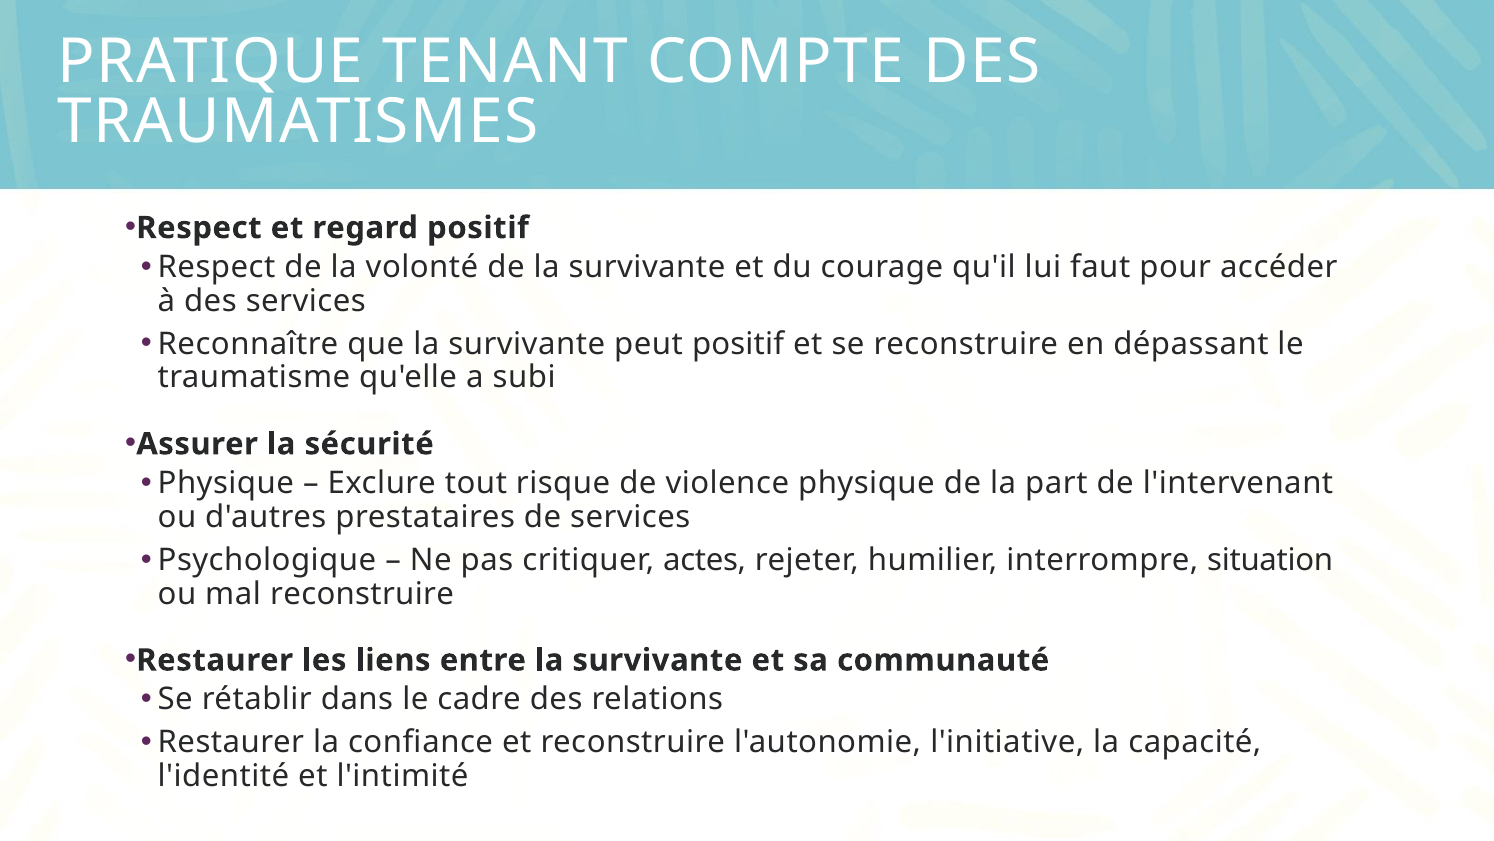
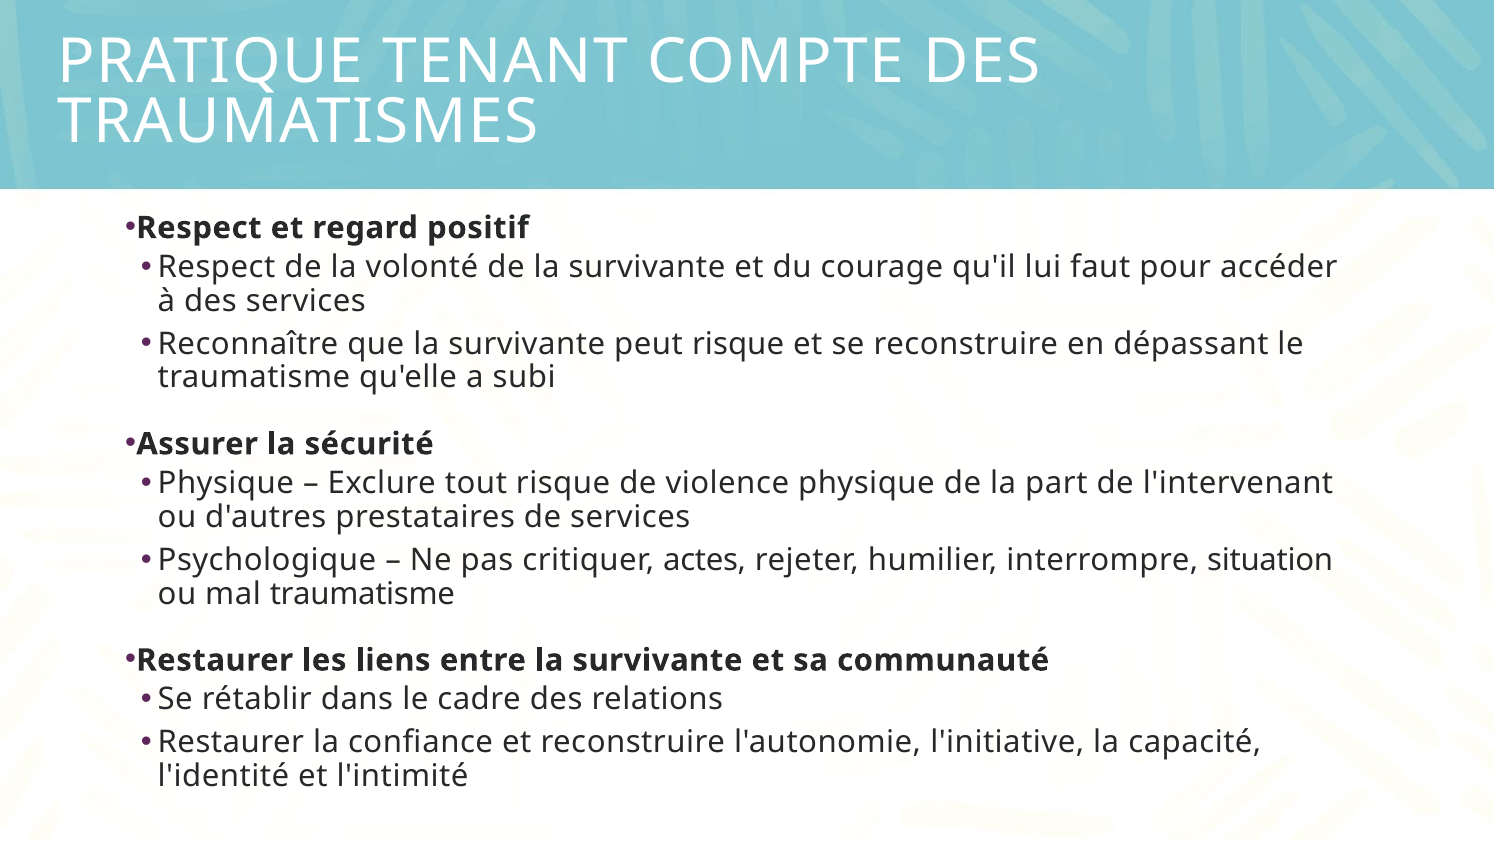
peut positif: positif -> risque (738, 344)
mal reconstruire: reconstruire -> traumatisme (362, 593)
